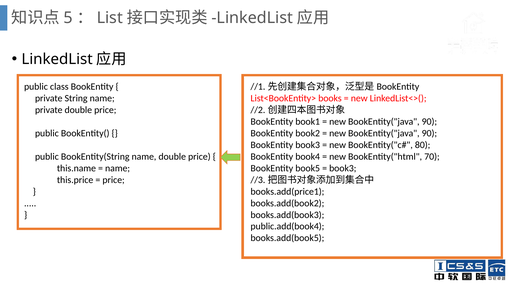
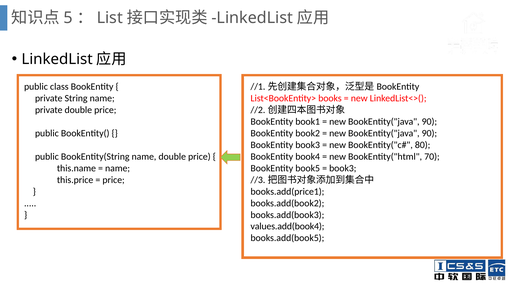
public.add(book4: public.add(book4 -> values.add(book4 (287, 226)
